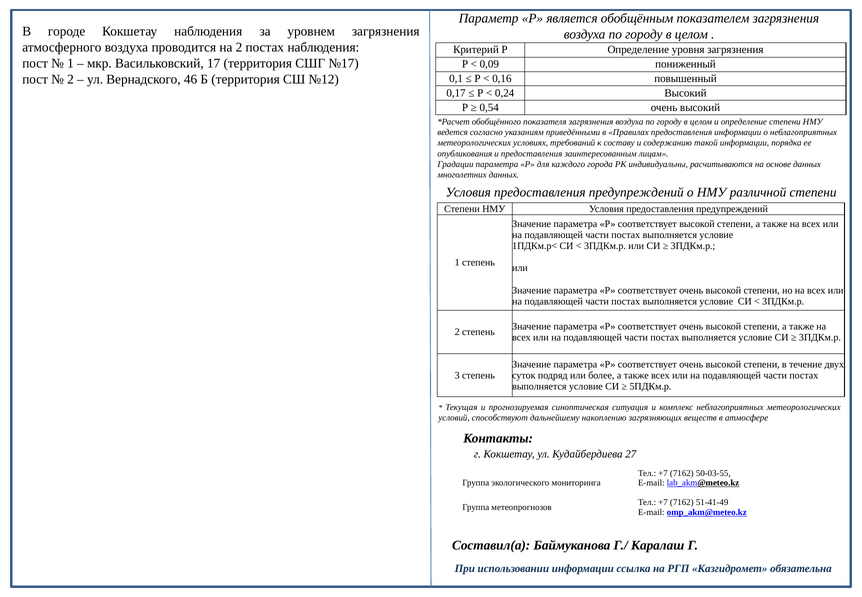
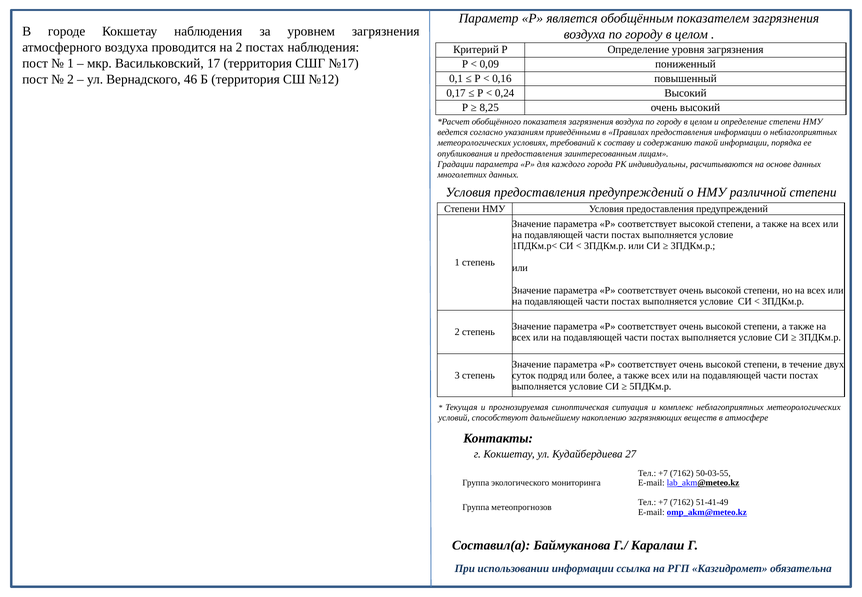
0,54: 0,54 -> 8,25 (489, 107)
